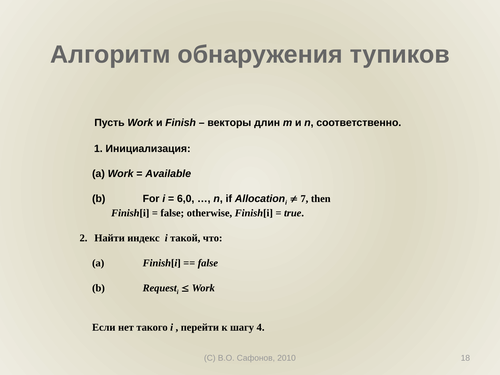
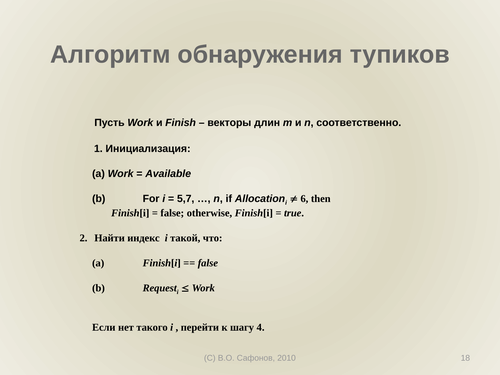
6,0: 6,0 -> 5,7 (186, 199)
7: 7 -> 6 (304, 199)
